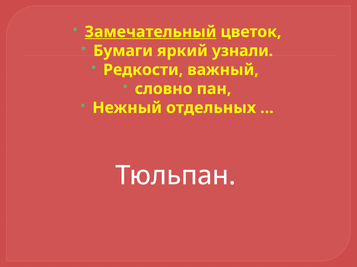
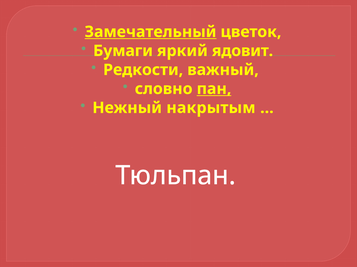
узнали: узнали -> ядовит (243, 51)
пан underline: none -> present (214, 89)
отдельных: отдельных -> накрытым (211, 108)
